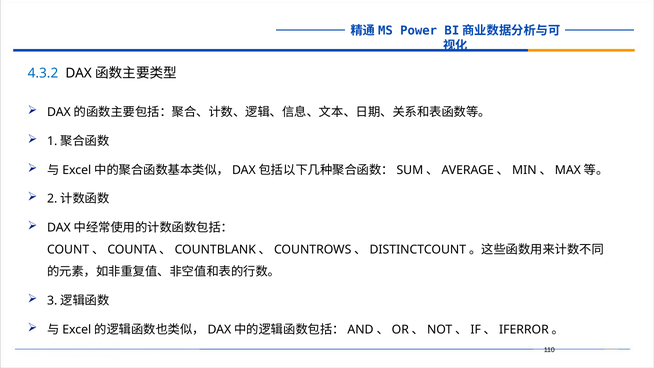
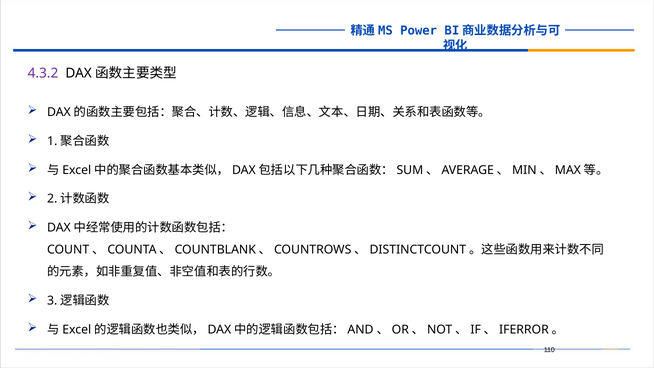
4.3.2 colour: blue -> purple (43, 73)
